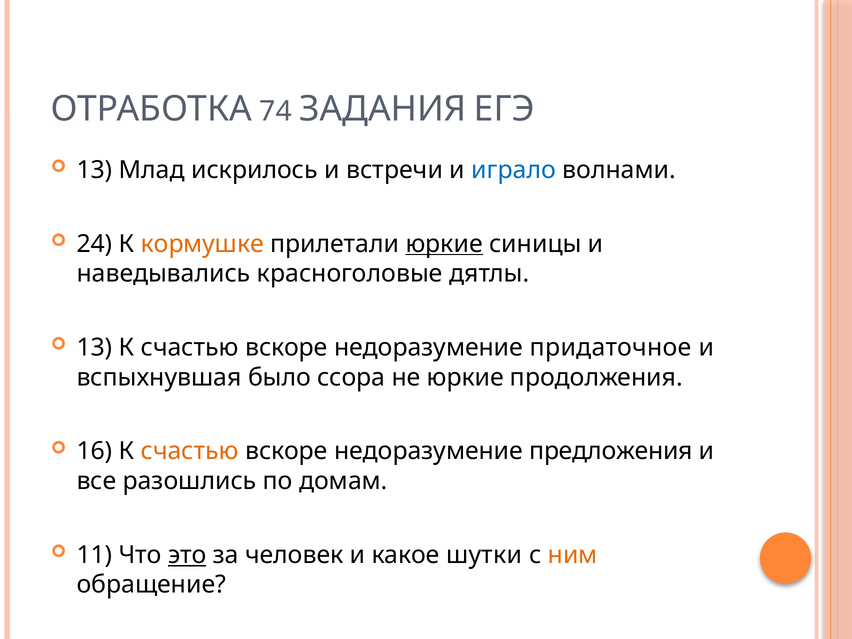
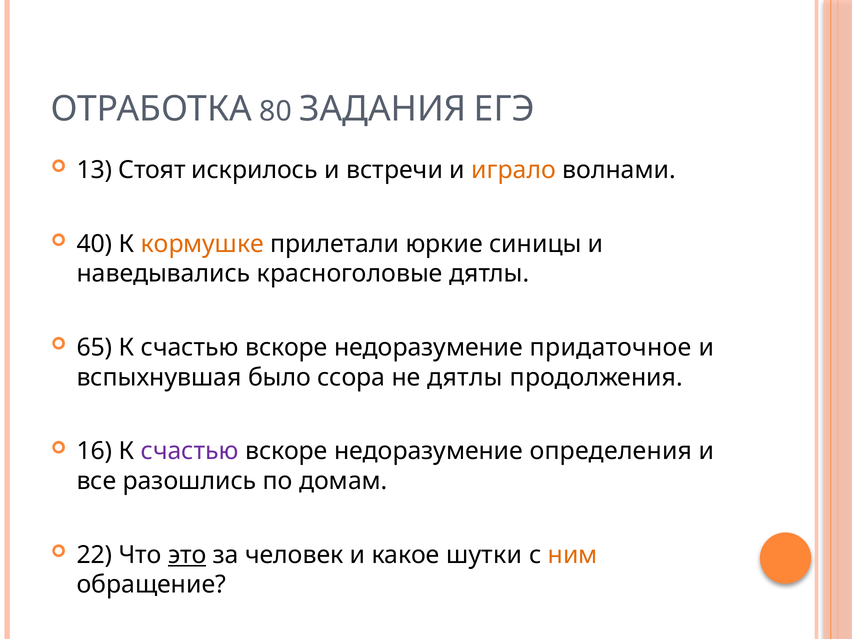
74: 74 -> 80 (276, 111)
Млад: Млад -> Стоят (152, 170)
играло colour: blue -> orange (514, 170)
24: 24 -> 40 (94, 244)
юркие underline: present -> none (444, 244)
13: 13 -> 65 (94, 347)
не юркие: юркие -> дятлы (465, 377)
счастью colour: orange -> purple (190, 451)
предложения: предложения -> определения (611, 451)
11: 11 -> 22 (94, 555)
